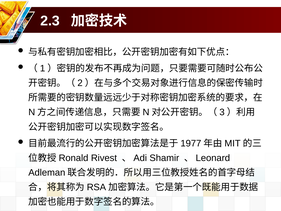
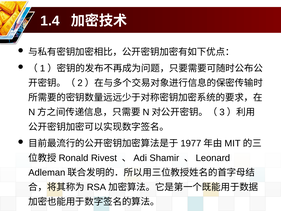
2.3: 2.3 -> 1.4 (50, 21)
